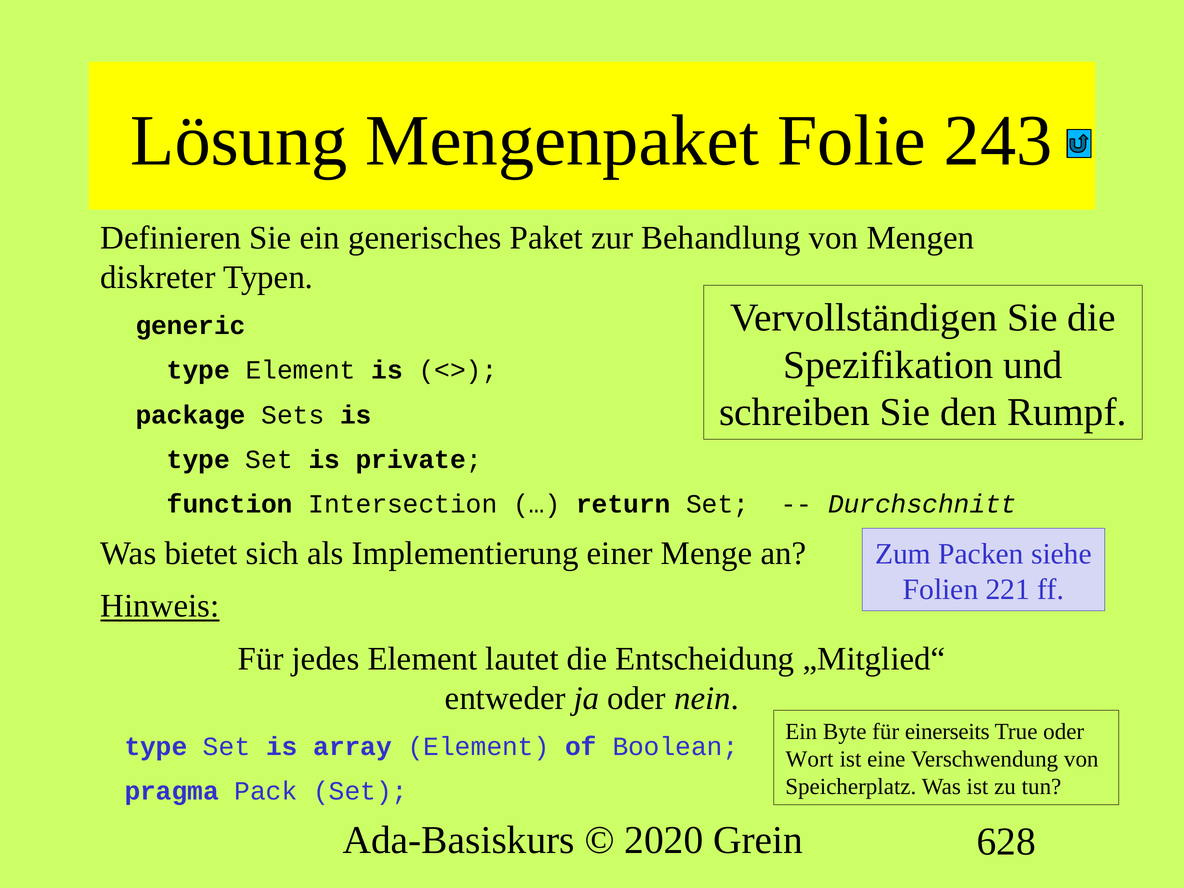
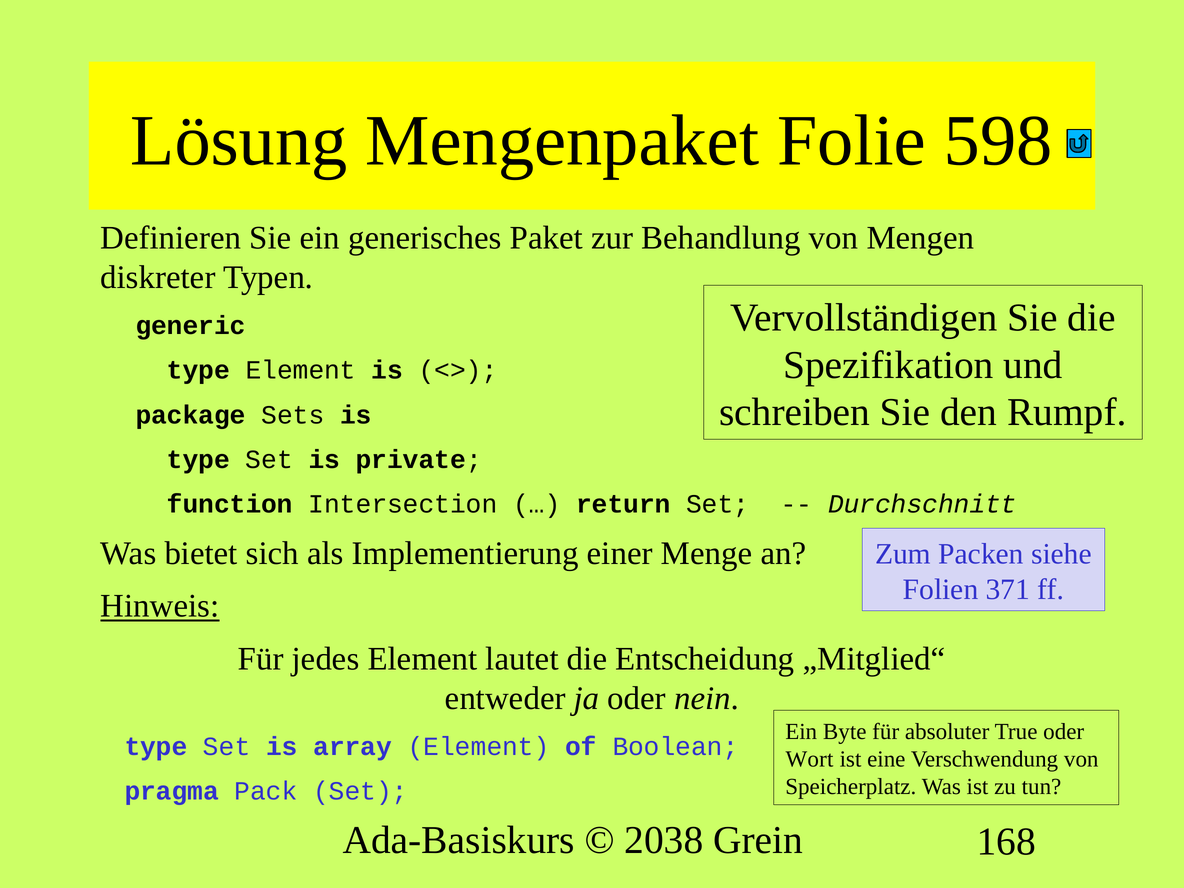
243: 243 -> 598 (998, 141)
221: 221 -> 371 (1008, 589)
einerseits: einerseits -> absoluter (947, 731)
2020: 2020 -> 2038 (664, 840)
628: 628 -> 168 (1006, 842)
